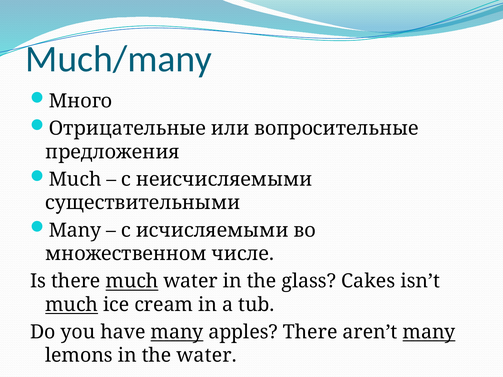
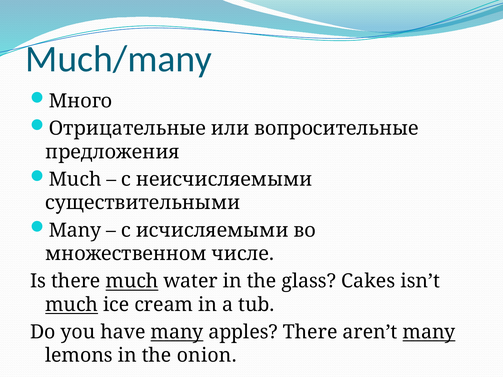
the water: water -> onion (207, 356)
